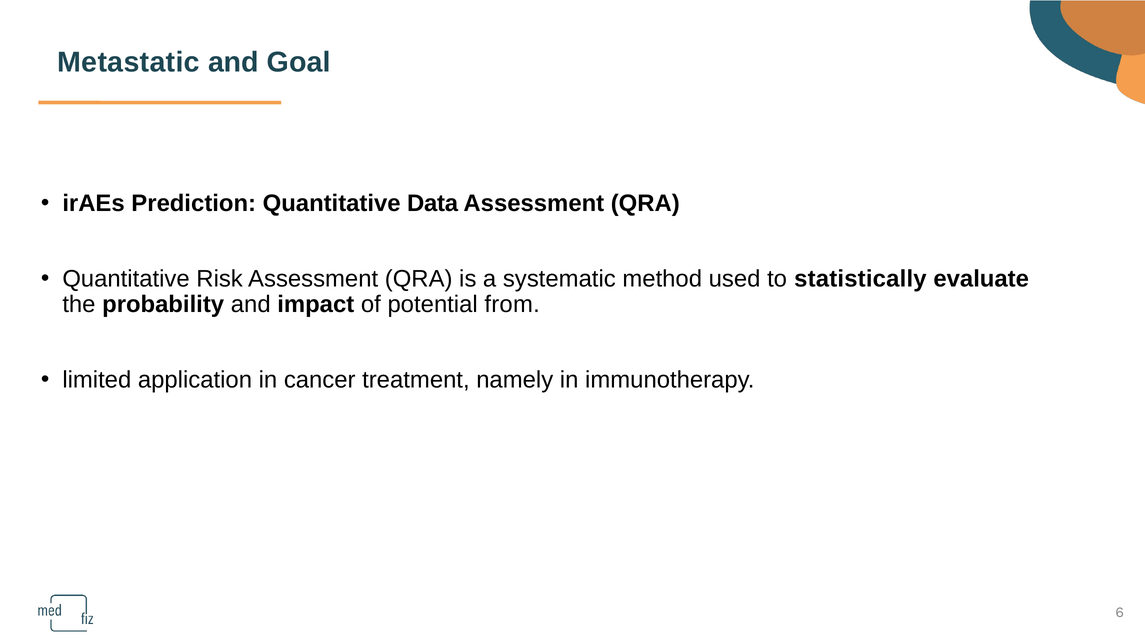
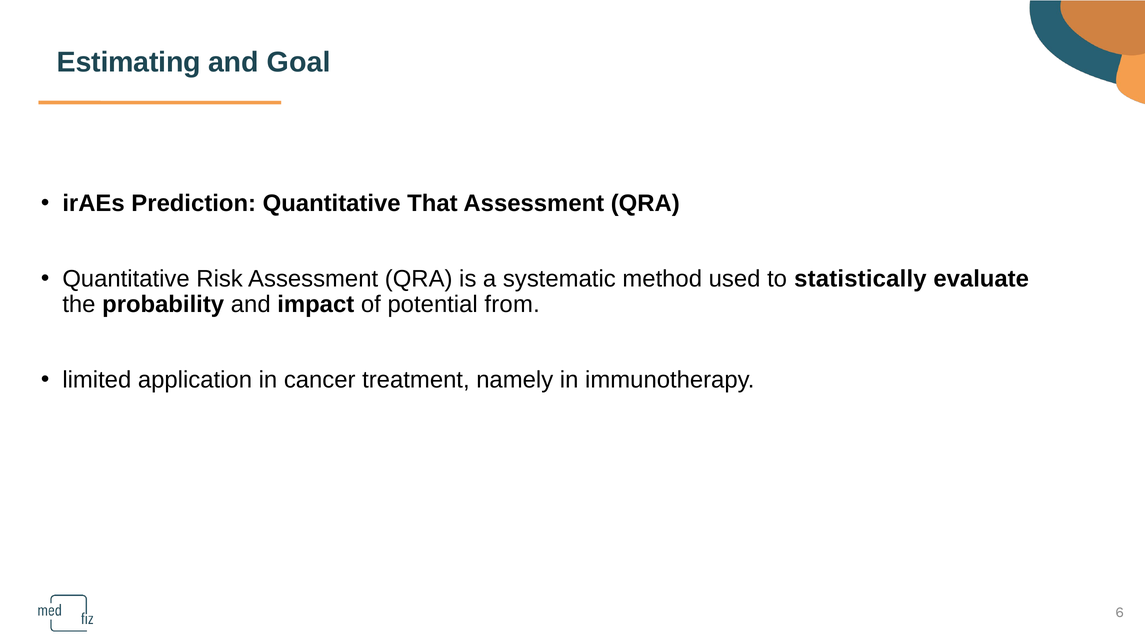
Metastatic: Metastatic -> Estimating (129, 62)
Data: Data -> That (432, 203)
